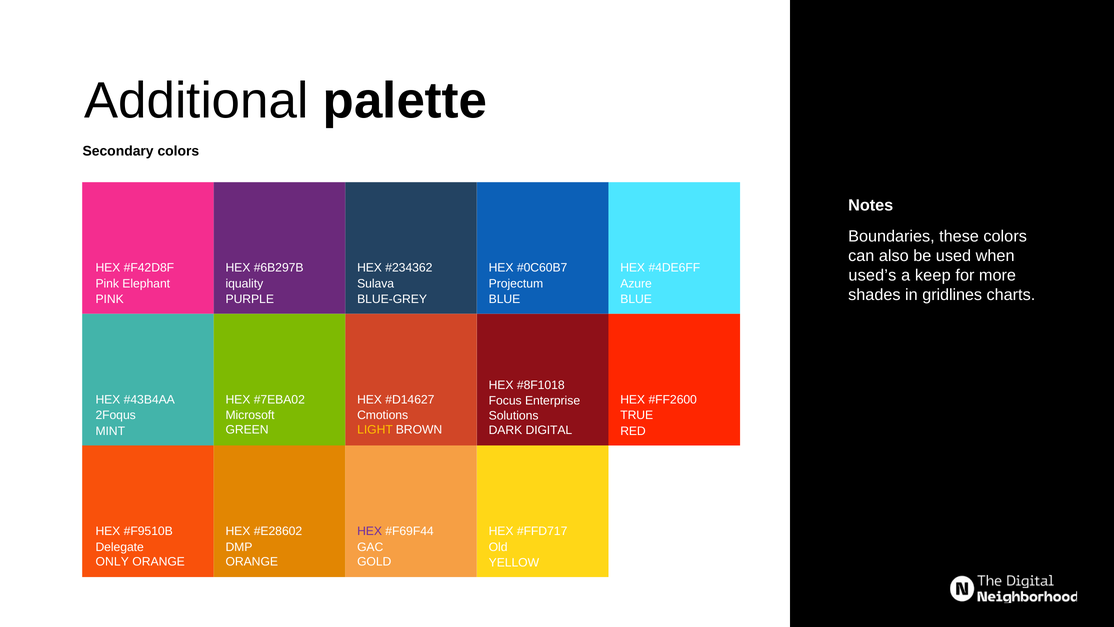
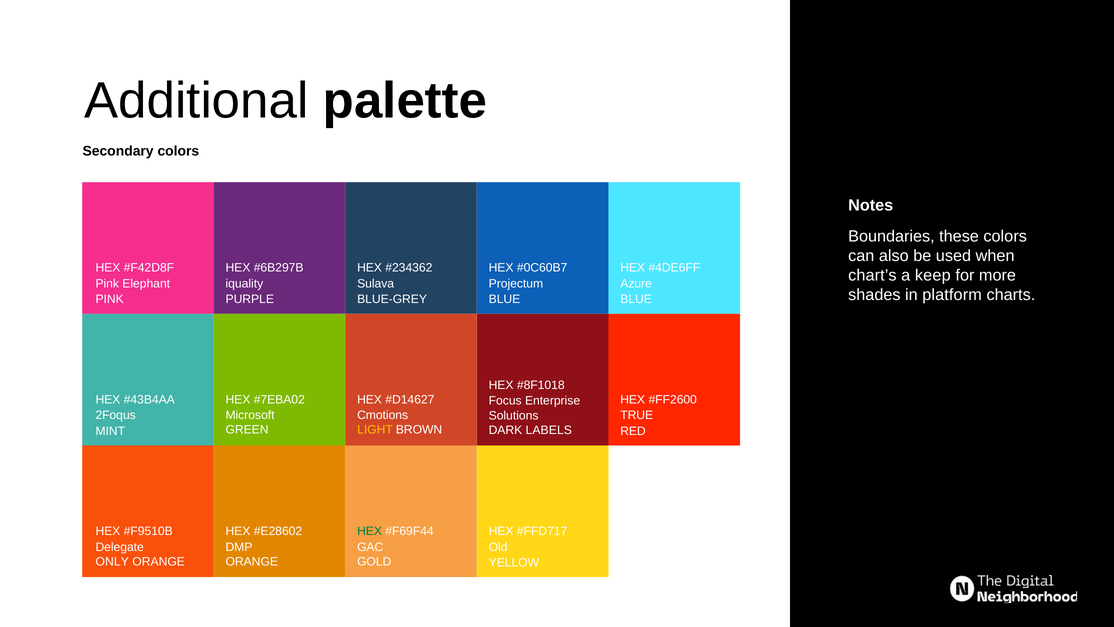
used’s: used’s -> chart’s (872, 275)
gridlines: gridlines -> platform (952, 295)
DIGITAL: DIGITAL -> LABELS (549, 430)
HEX colour: purple -> green (370, 531)
